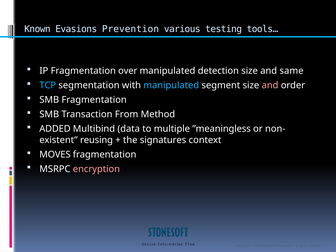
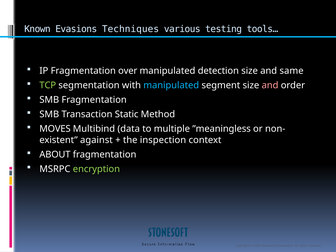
Prevention: Prevention -> Techniques (130, 29)
TCP colour: light blue -> light green (48, 85)
From: From -> Static (127, 114)
ADDED: ADDED -> MOVES (55, 129)
reusing: reusing -> against (96, 140)
signatures: signatures -> inspection (163, 140)
MOVES: MOVES -> ABOUT (55, 155)
encryption colour: pink -> light green (96, 169)
